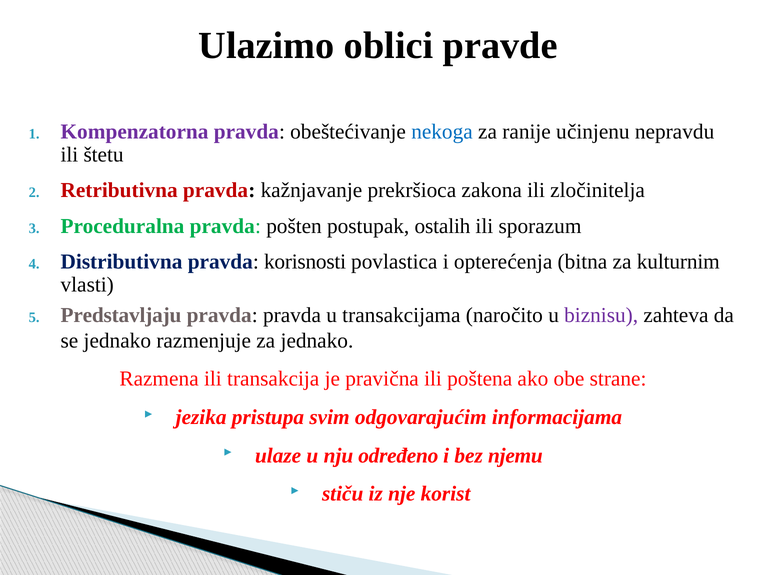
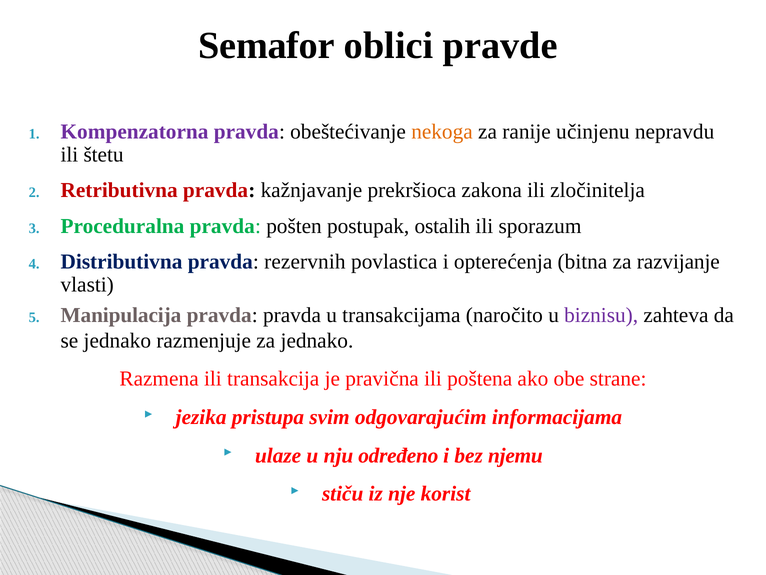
Ulazimo: Ulazimo -> Semafor (267, 45)
nekoga colour: blue -> orange (442, 131)
korisnosti: korisnosti -> rezervnih (305, 262)
kulturnim: kulturnim -> razvijanje (678, 262)
Predstavljaju: Predstavljaju -> Manipulacija (121, 315)
